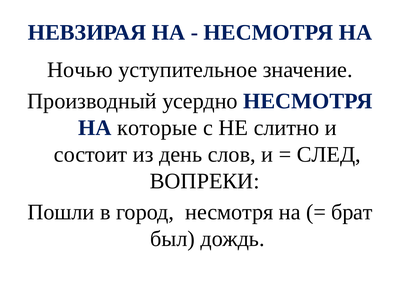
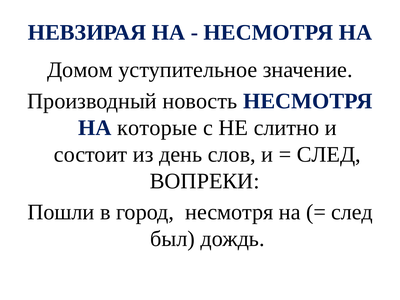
Ночью: Ночью -> Домом (80, 70)
усердно: усердно -> новость (200, 101)
брат: брат -> след (352, 212)
